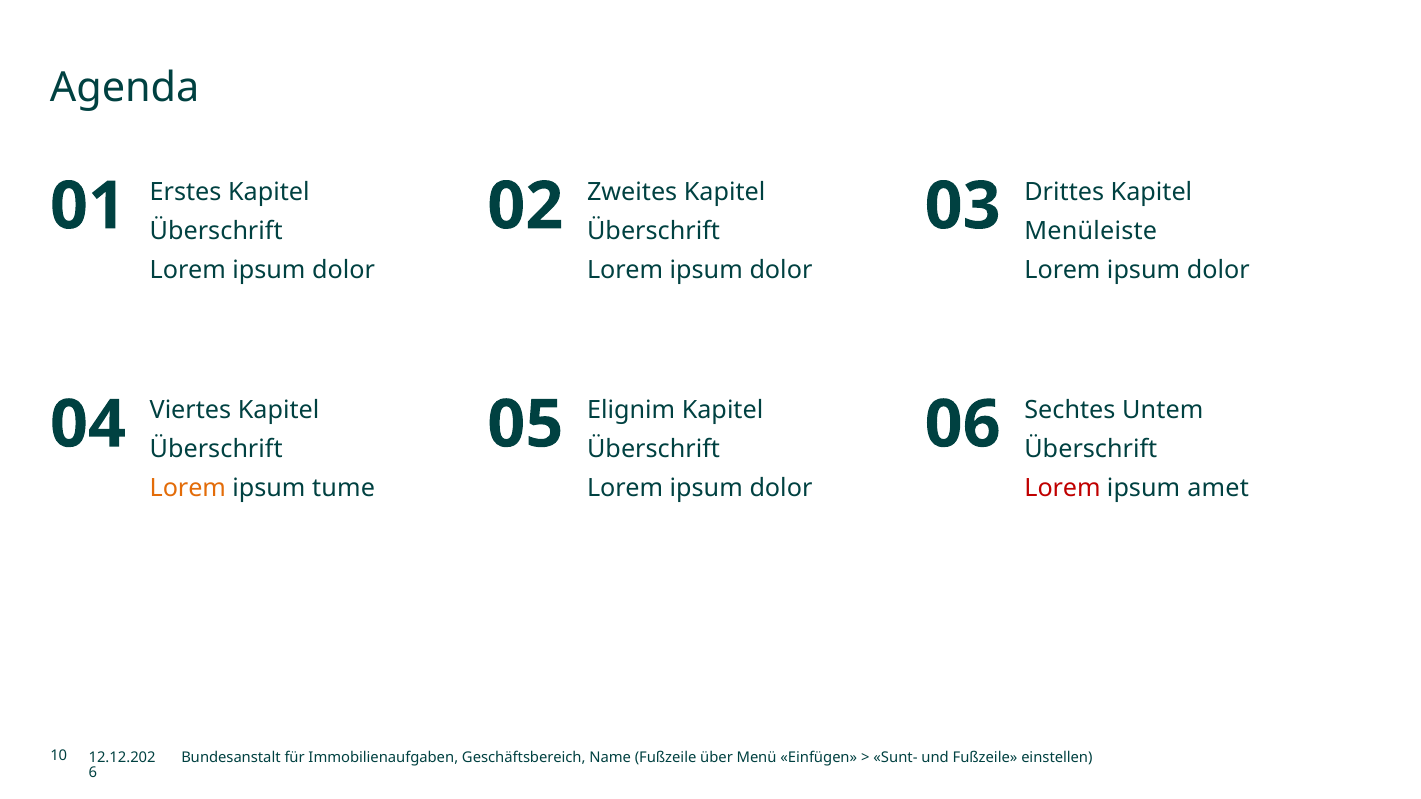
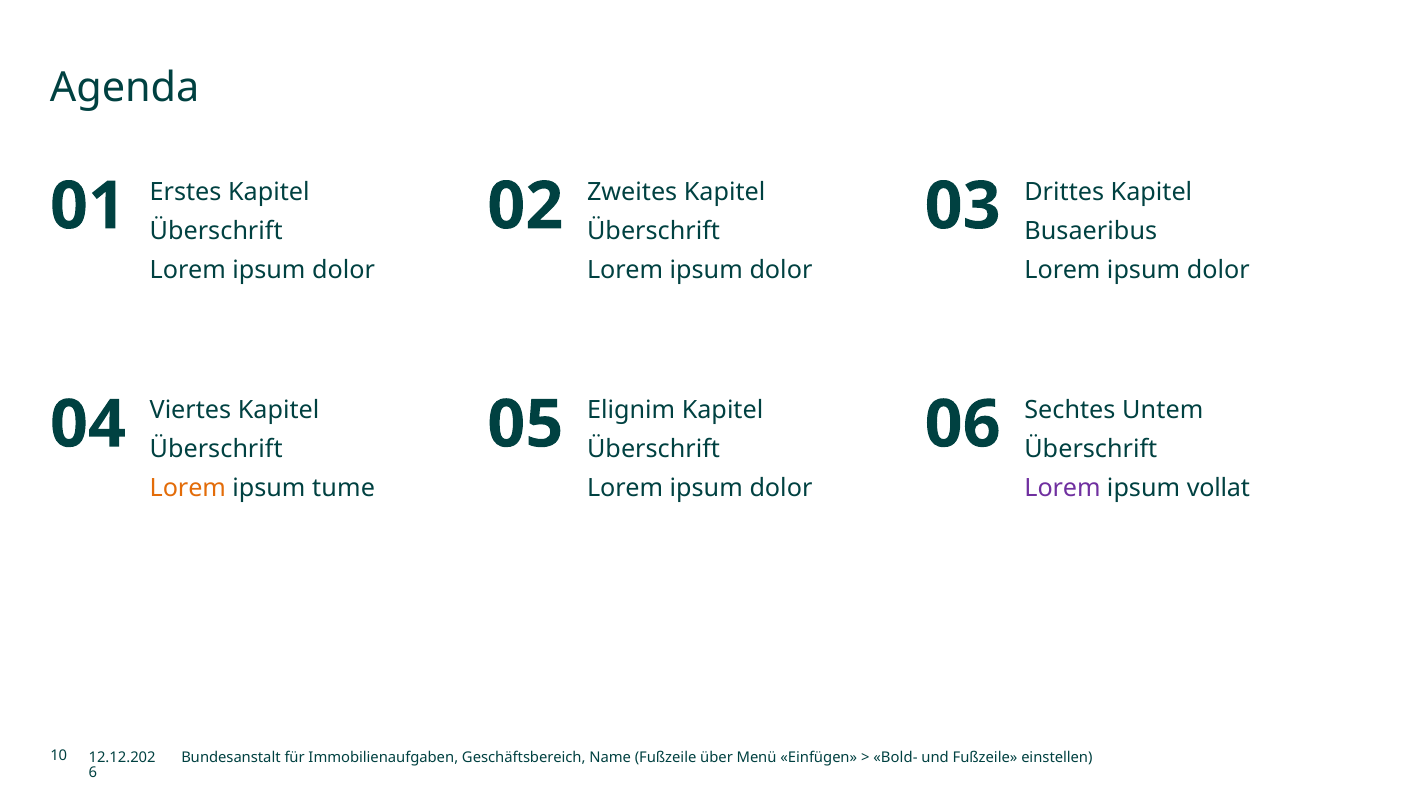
Menüleiste: Menüleiste -> Busaeribus (1091, 231)
Lorem colour: red -> purple (1062, 489)
amet: amet -> vollat (1218, 489)
Sunt-: Sunt- -> Bold- (895, 758)
